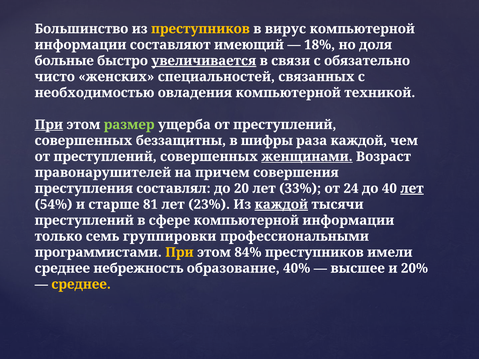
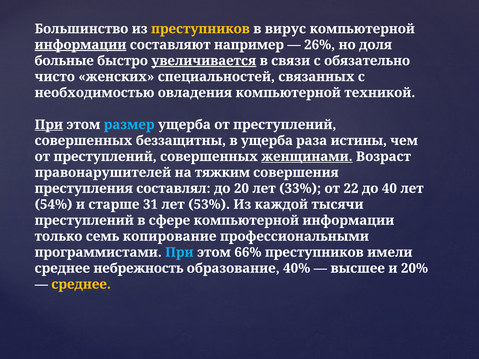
информации underline: none -> present (81, 45)
имеющий: имеющий -> например (249, 45)
18%: 18% -> 26% (320, 45)
размер colour: light green -> light blue (129, 125)
в шифры: шифры -> ущерба (267, 141)
раза каждой: каждой -> истины (359, 141)
причем: причем -> тяжким (222, 173)
24: 24 -> 22 (351, 189)
лет underline: present -> none (412, 189)
81: 81 -> 31 (150, 205)
23%: 23% -> 53% (209, 205)
каждой underline: present -> none (281, 205)
группировки: группировки -> копирование (170, 237)
При colour: yellow -> light blue (179, 252)
84%: 84% -> 66% (248, 252)
